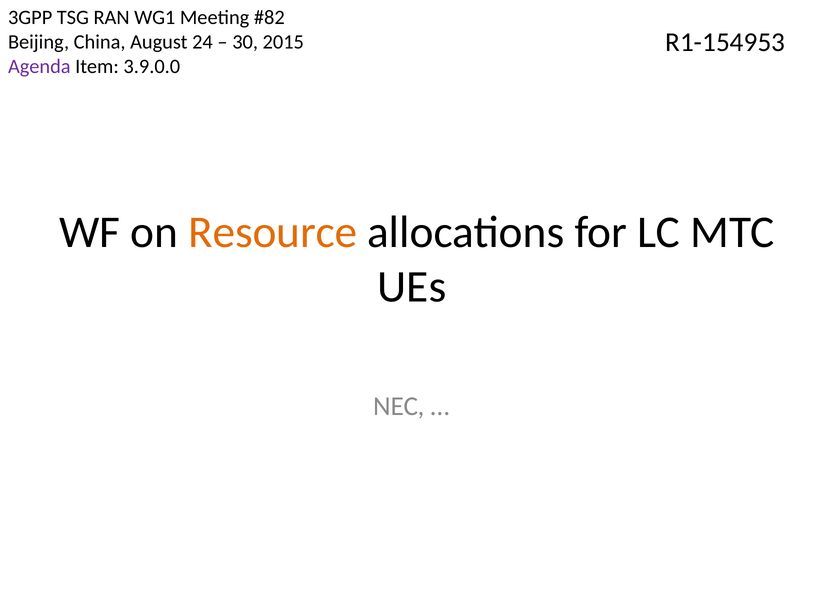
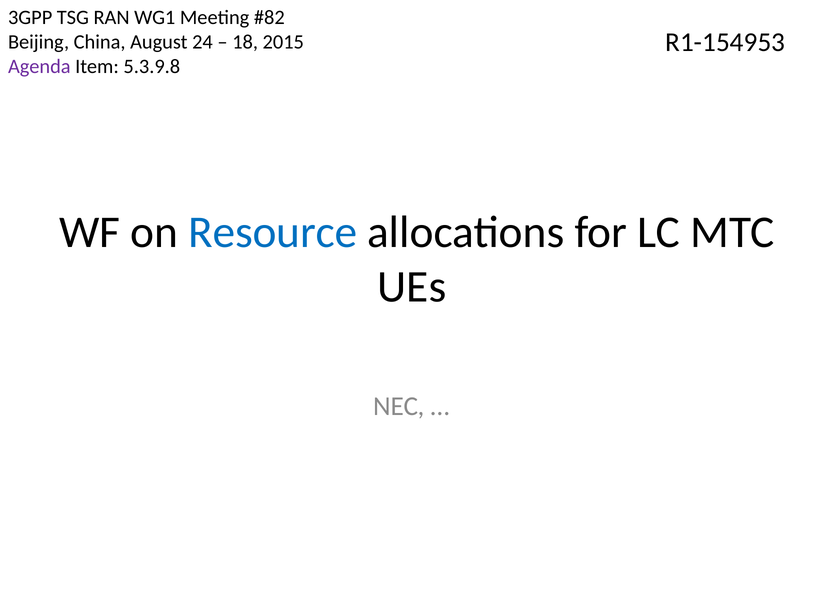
30: 30 -> 18 (245, 42)
3.9.0.0: 3.9.0.0 -> 5.3.9.8 (152, 67)
Resource colour: orange -> blue (273, 232)
